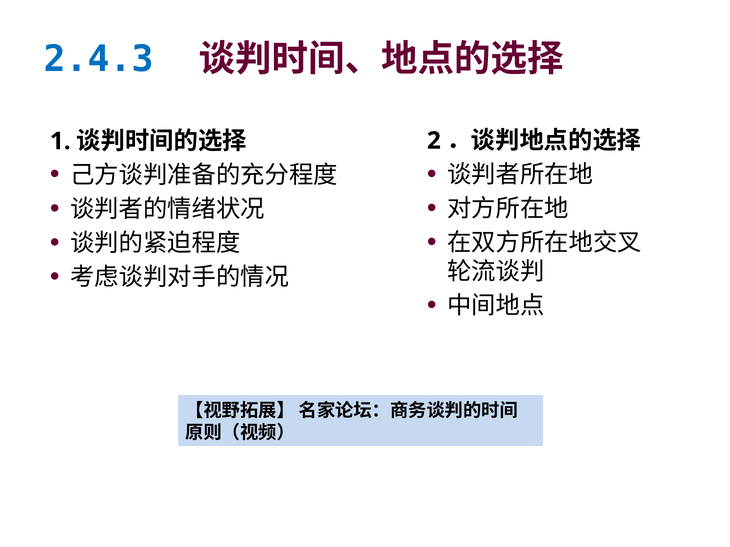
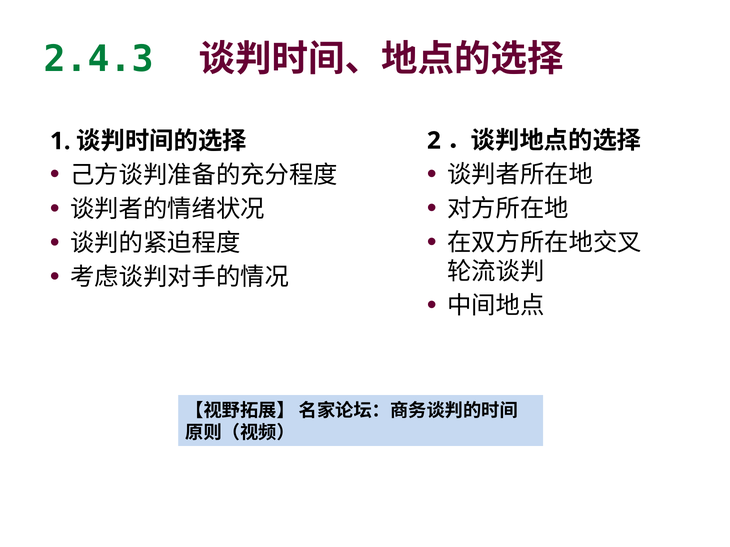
2.4.3 colour: blue -> green (99, 59)
